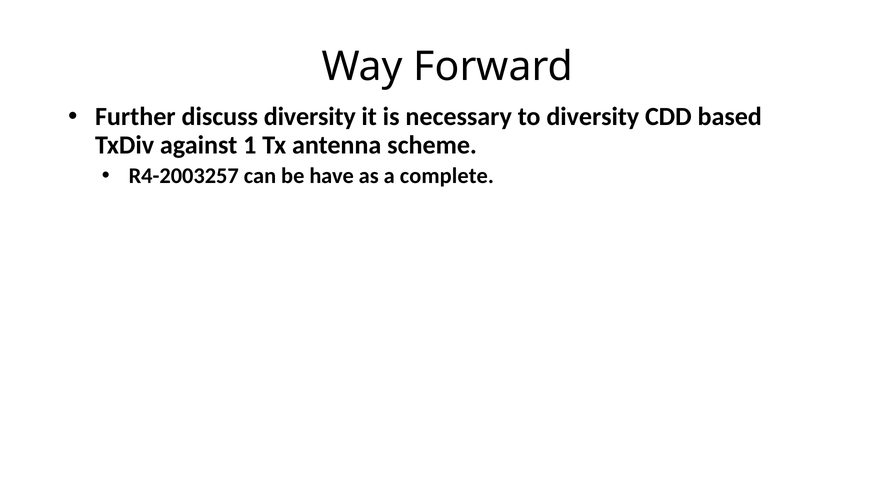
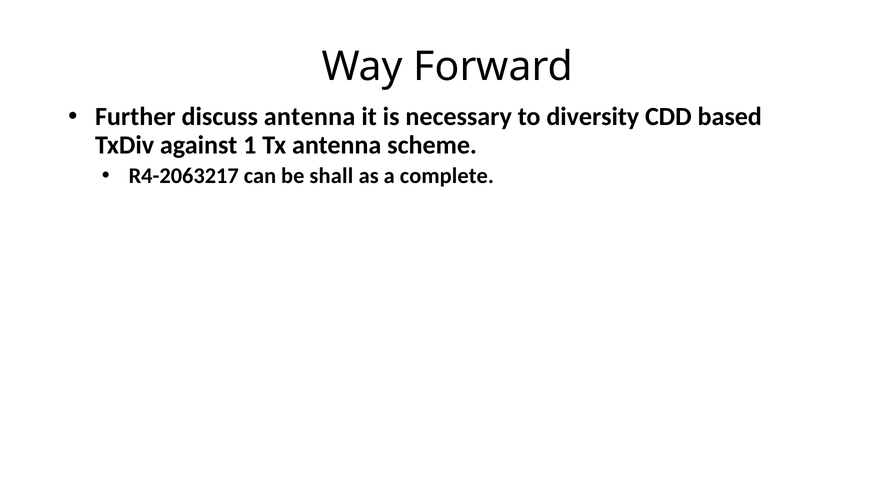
discuss diversity: diversity -> antenna (310, 117)
R4-2003257: R4-2003257 -> R4-2063217 (184, 176)
have: have -> shall (331, 176)
